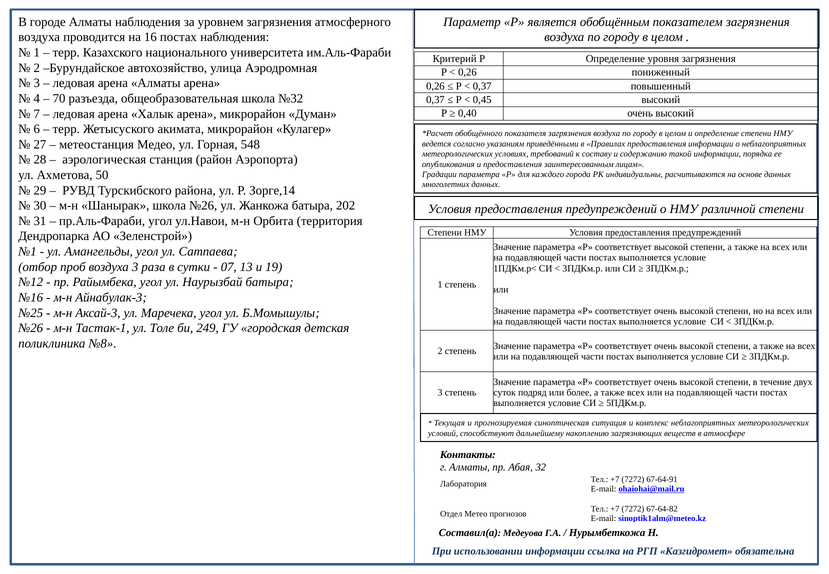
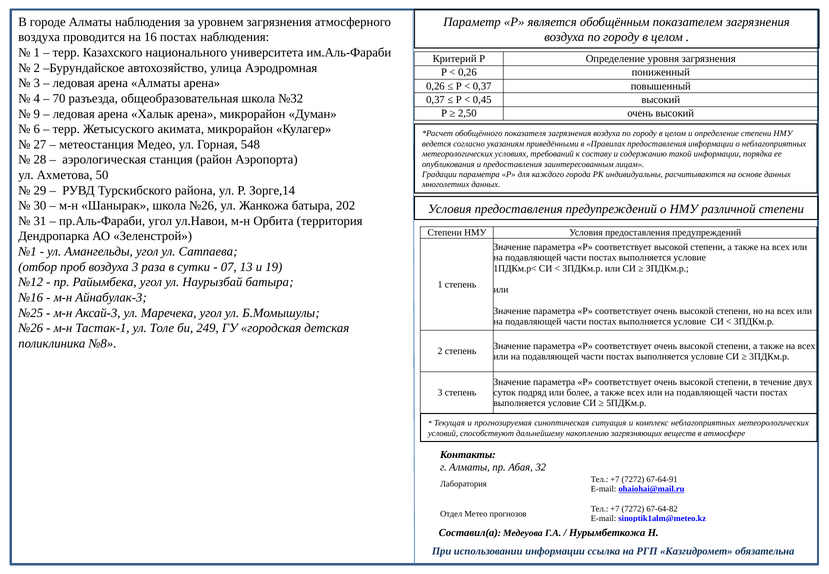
7: 7 -> 9 (37, 114)
0,40: 0,40 -> 2,50 (467, 113)
